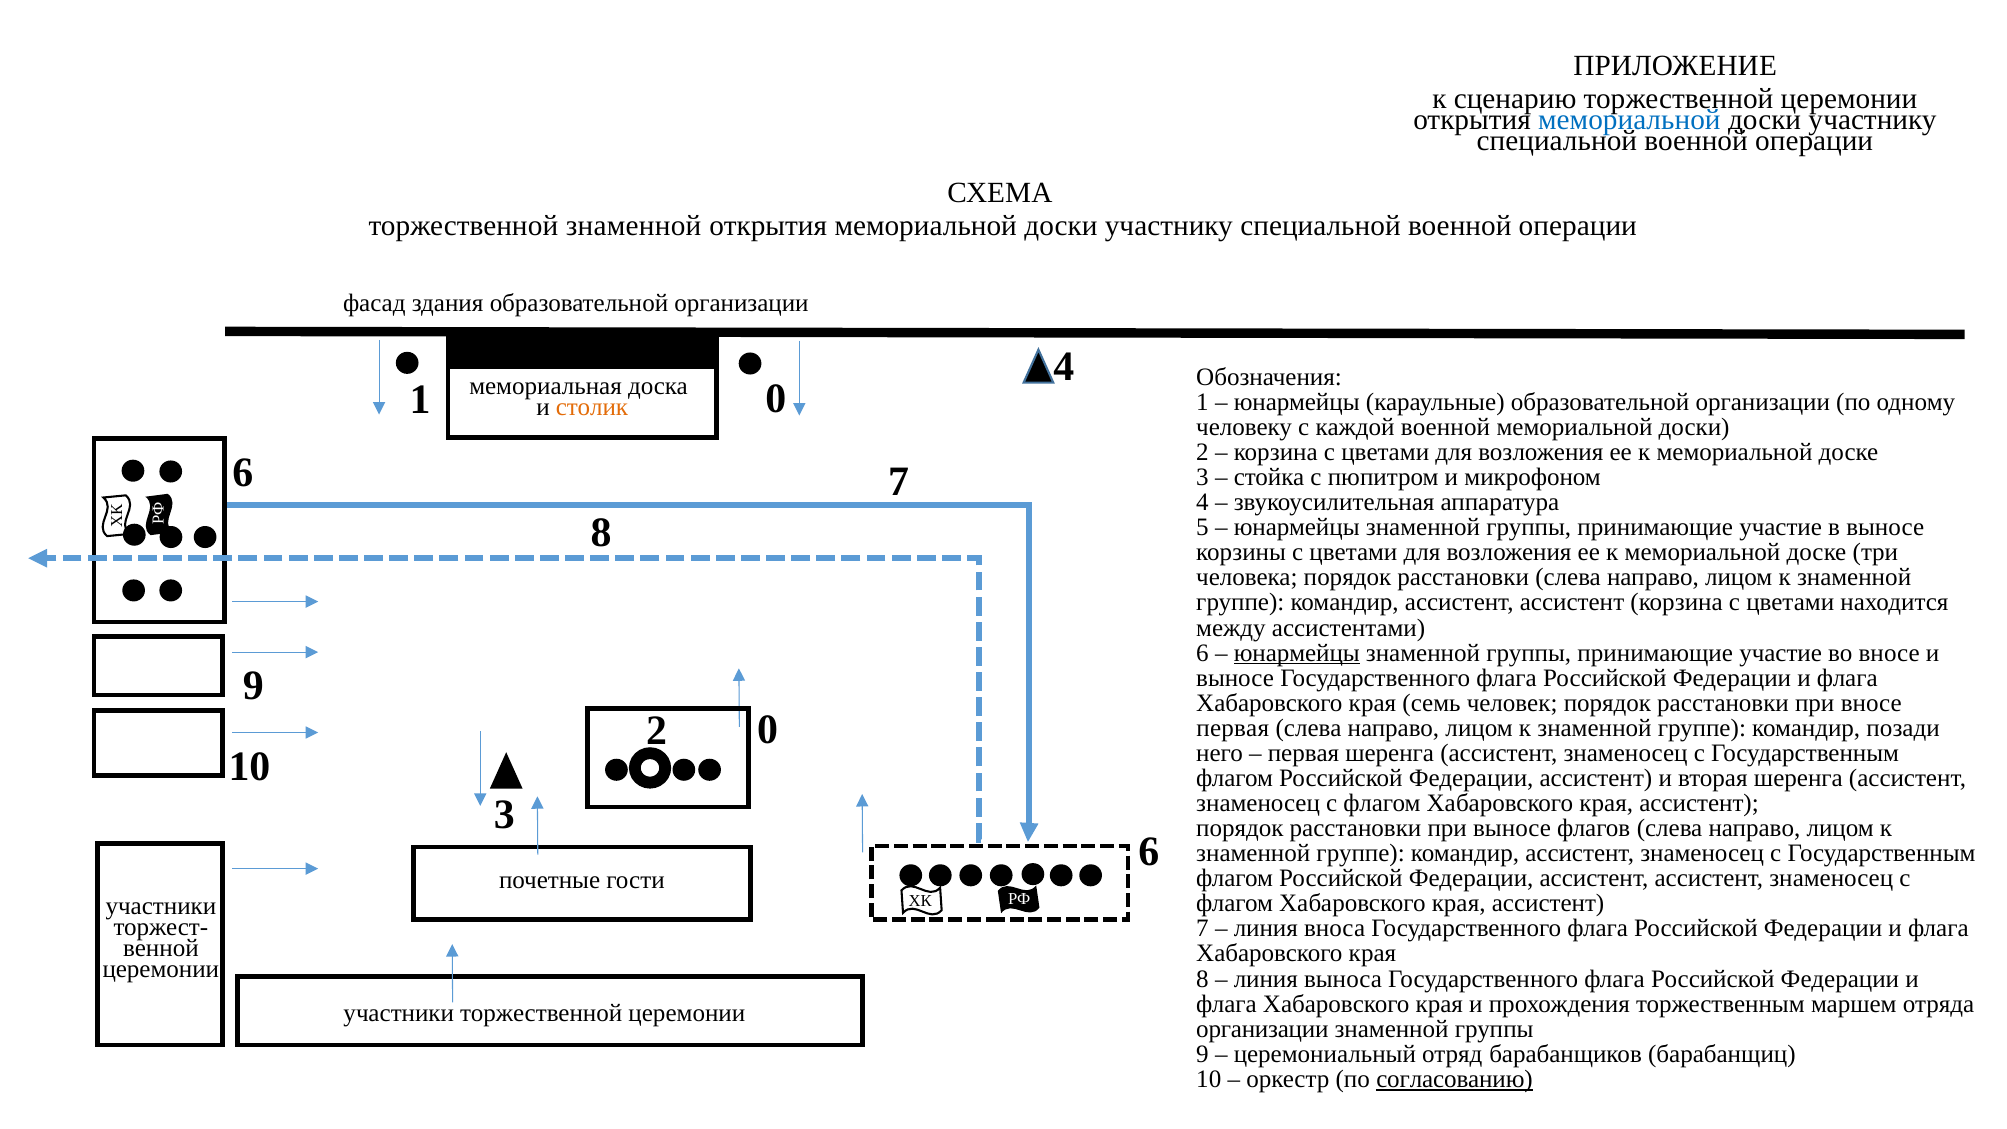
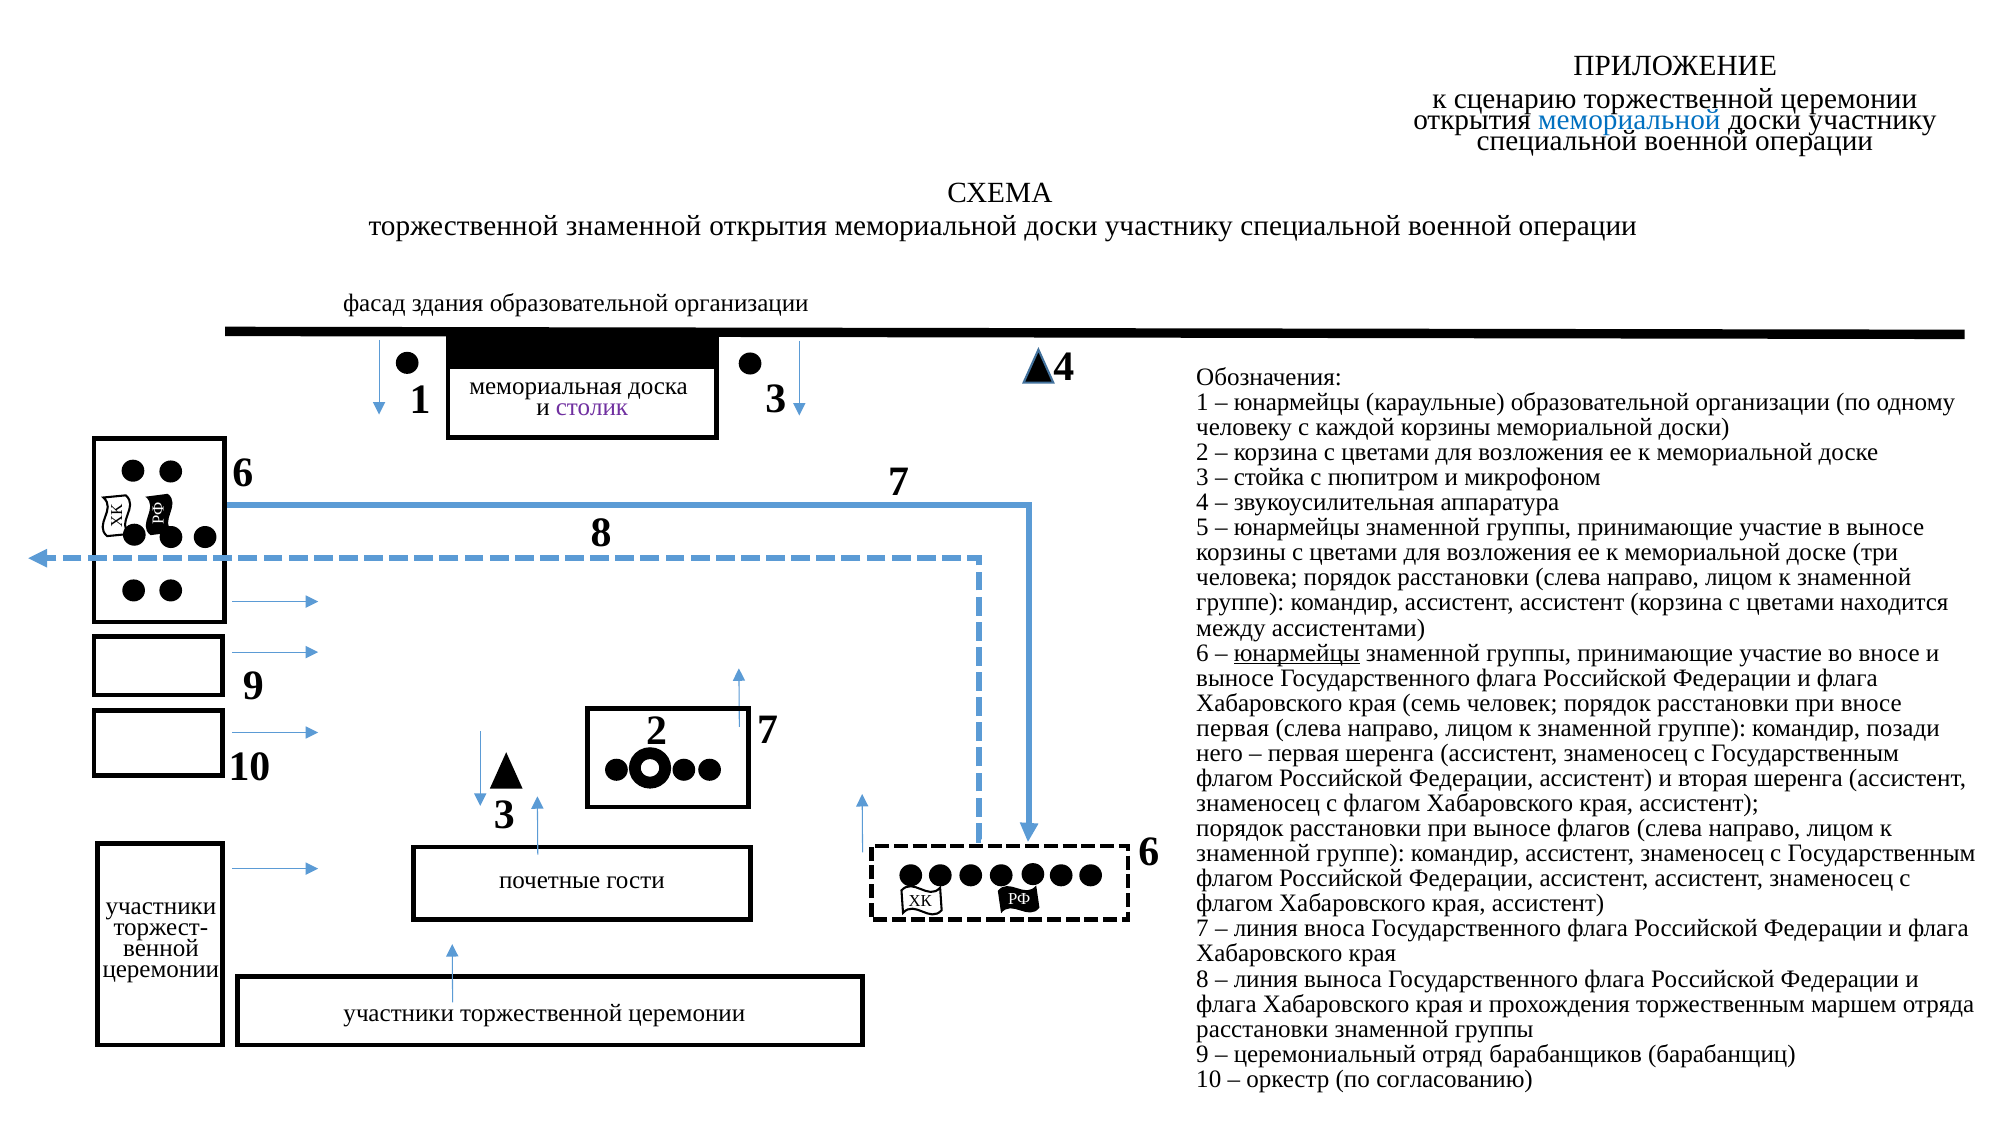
1 0: 0 -> 3 (776, 398)
столик colour: orange -> purple (592, 407)
каждой военной: военной -> корзины (1446, 427)
2 0: 0 -> 7 (768, 729)
организации: организации -> расстановки (1262, 1029)
согласованию underline: present -> none (1454, 1079)
